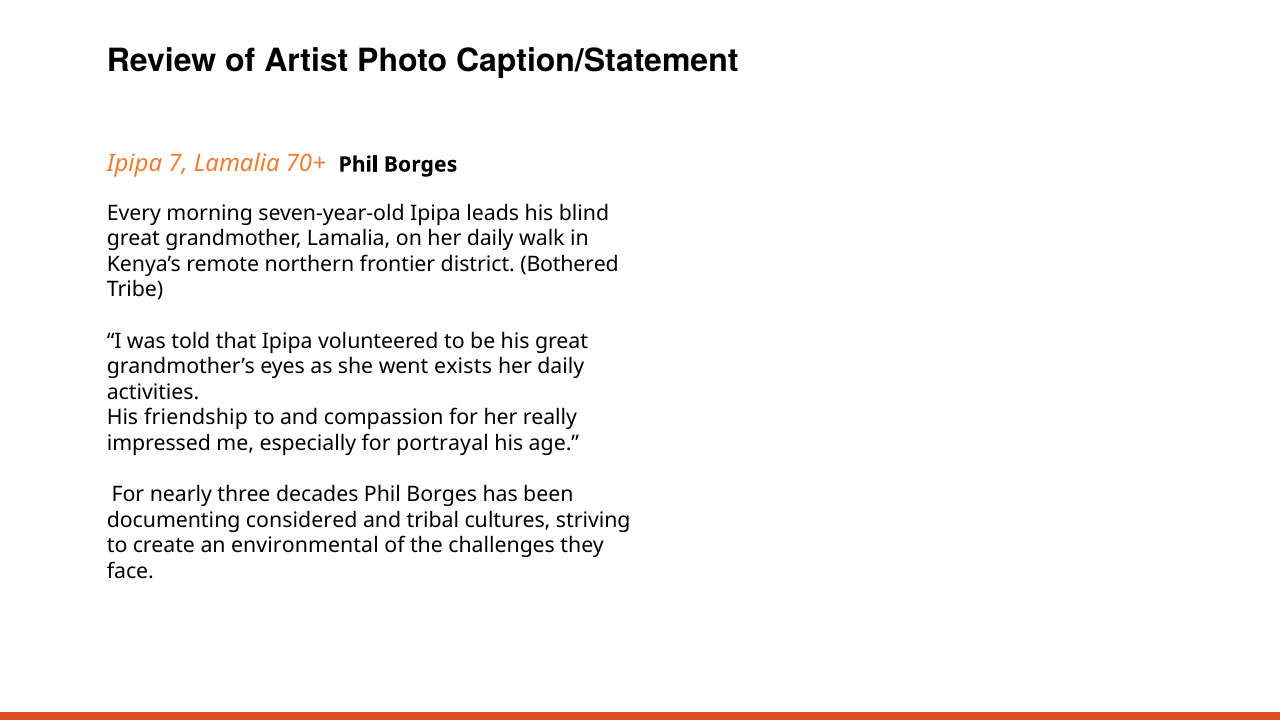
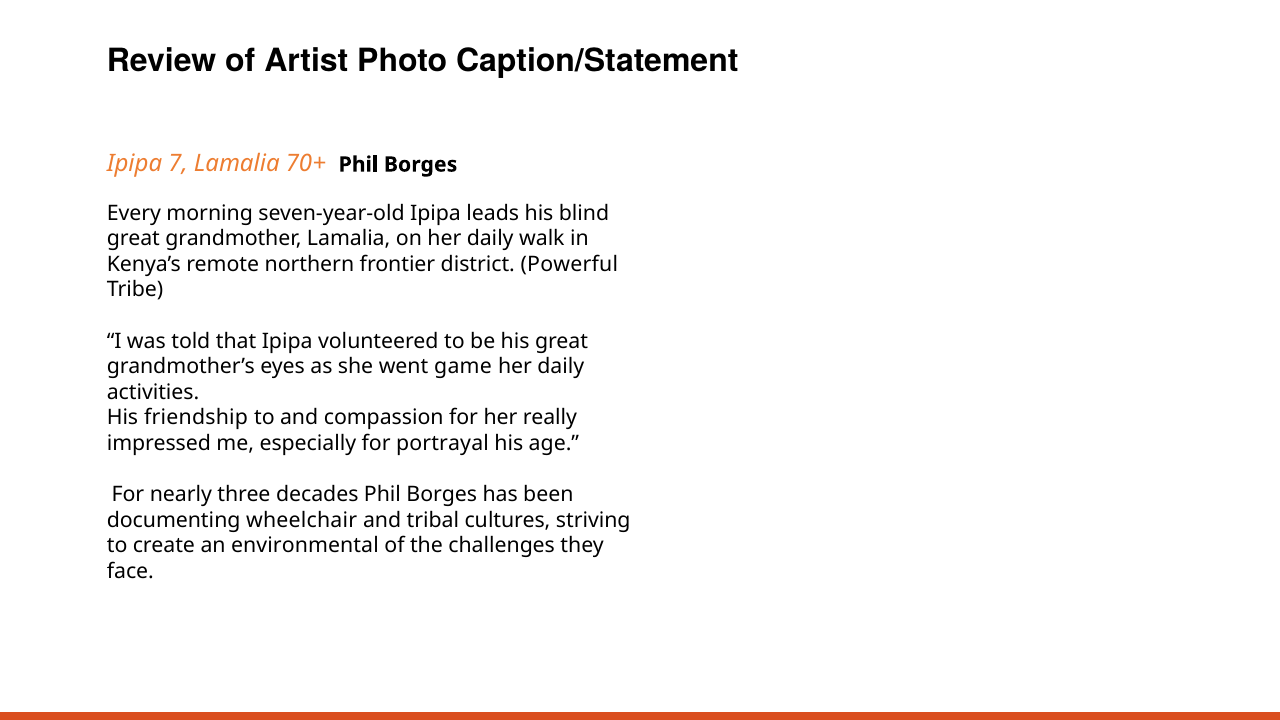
Bothered: Bothered -> Powerful (569, 264)
exists: exists -> game (463, 367)
considered: considered -> wheelchair (302, 520)
